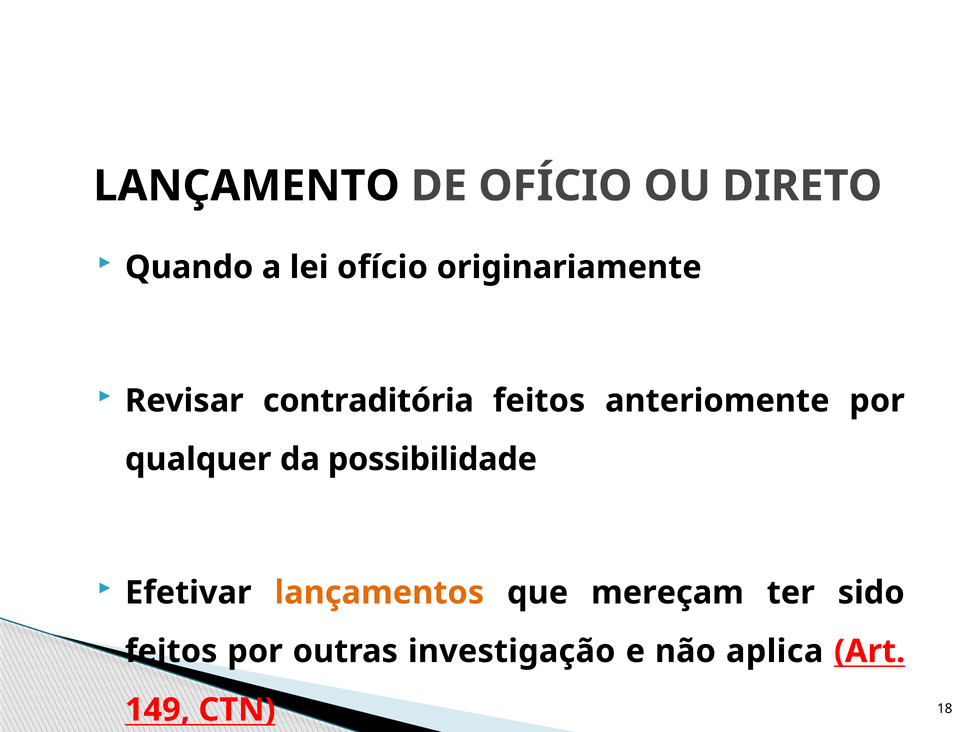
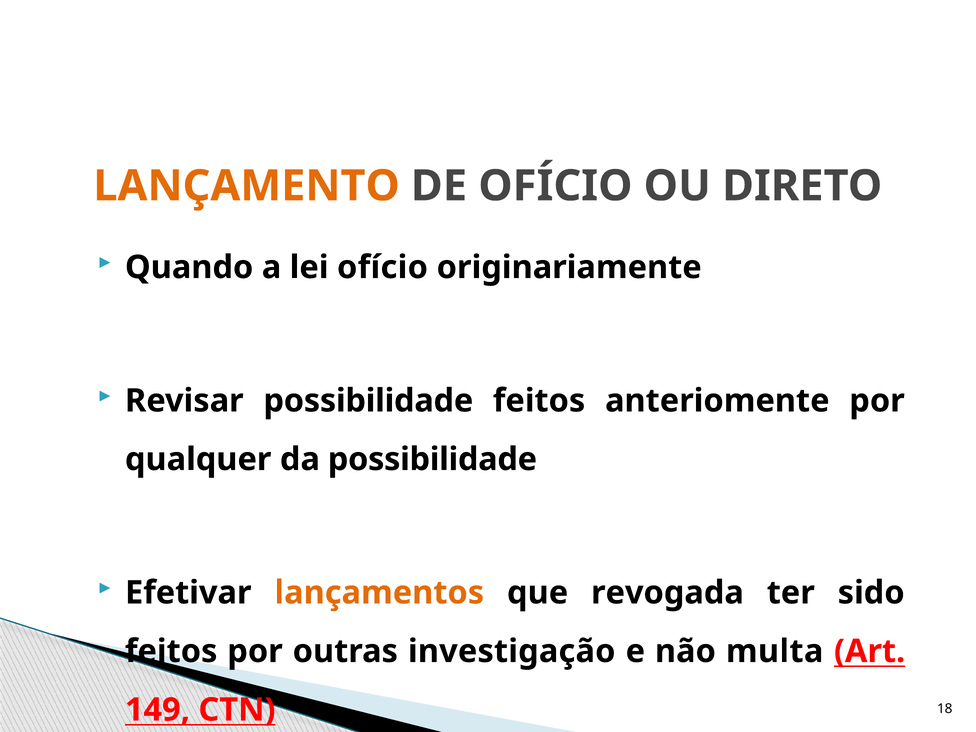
LANÇAMENTO colour: black -> orange (247, 186)
Revisar contraditória: contraditória -> possibilidade (368, 401)
mereçam: mereçam -> revogada (667, 593)
aplica: aplica -> multa (775, 651)
